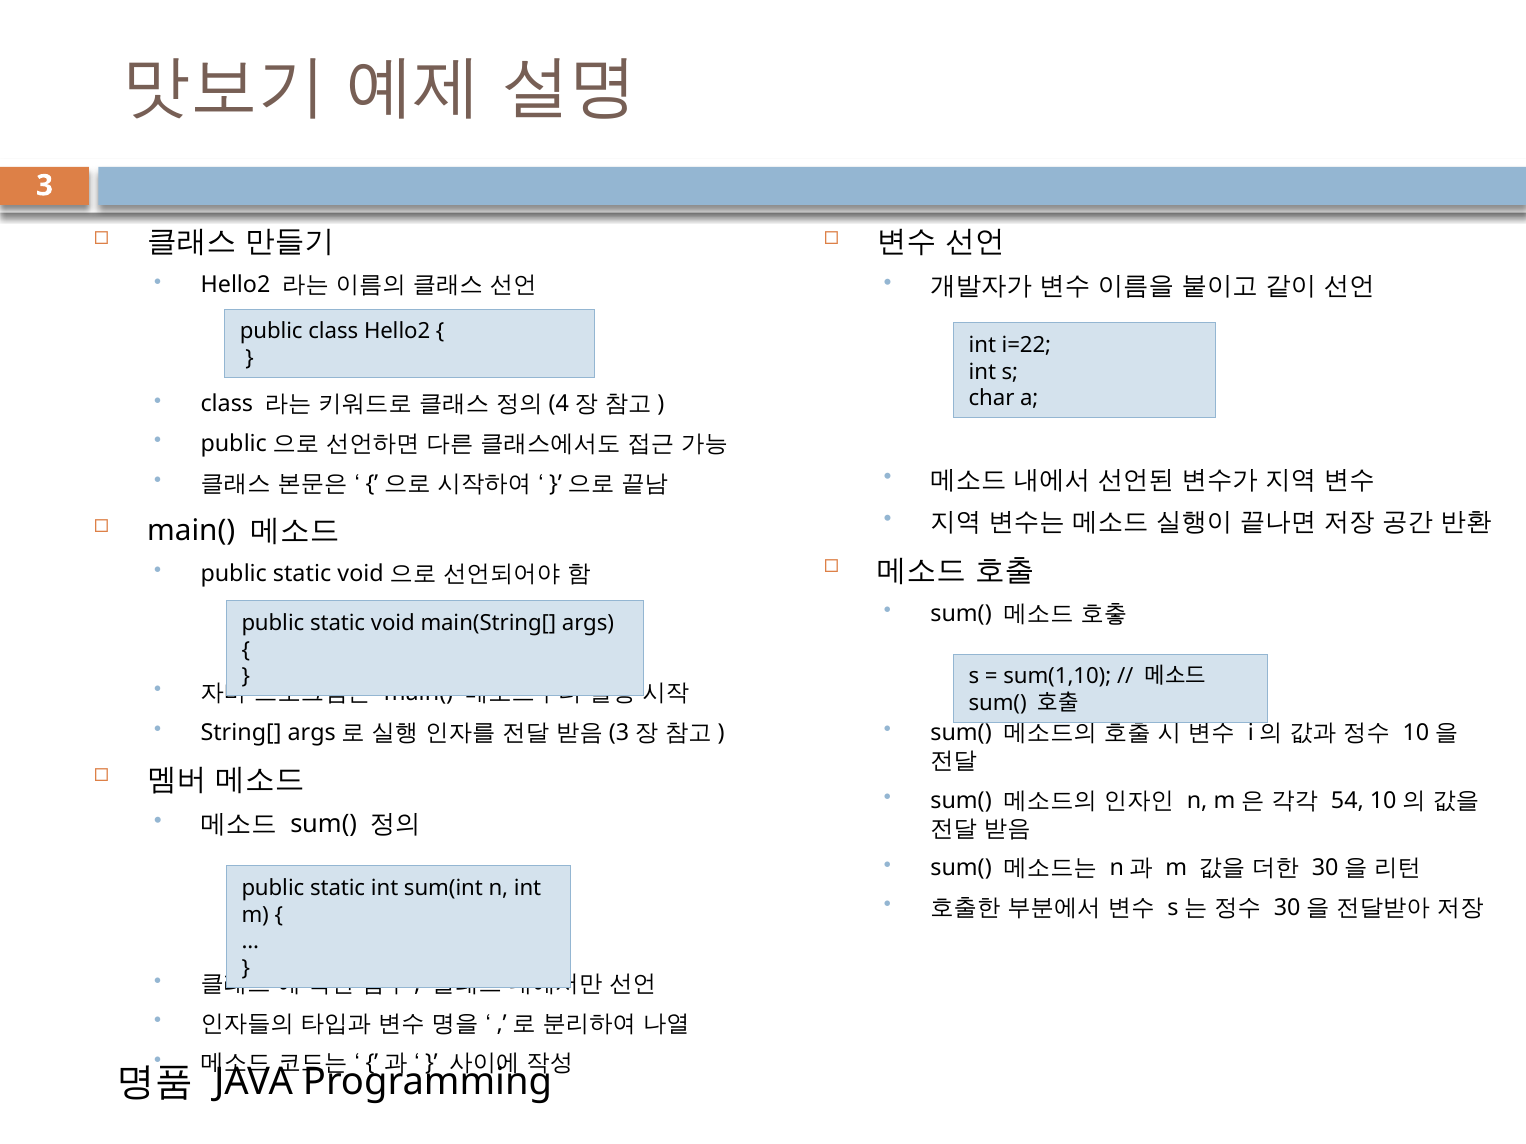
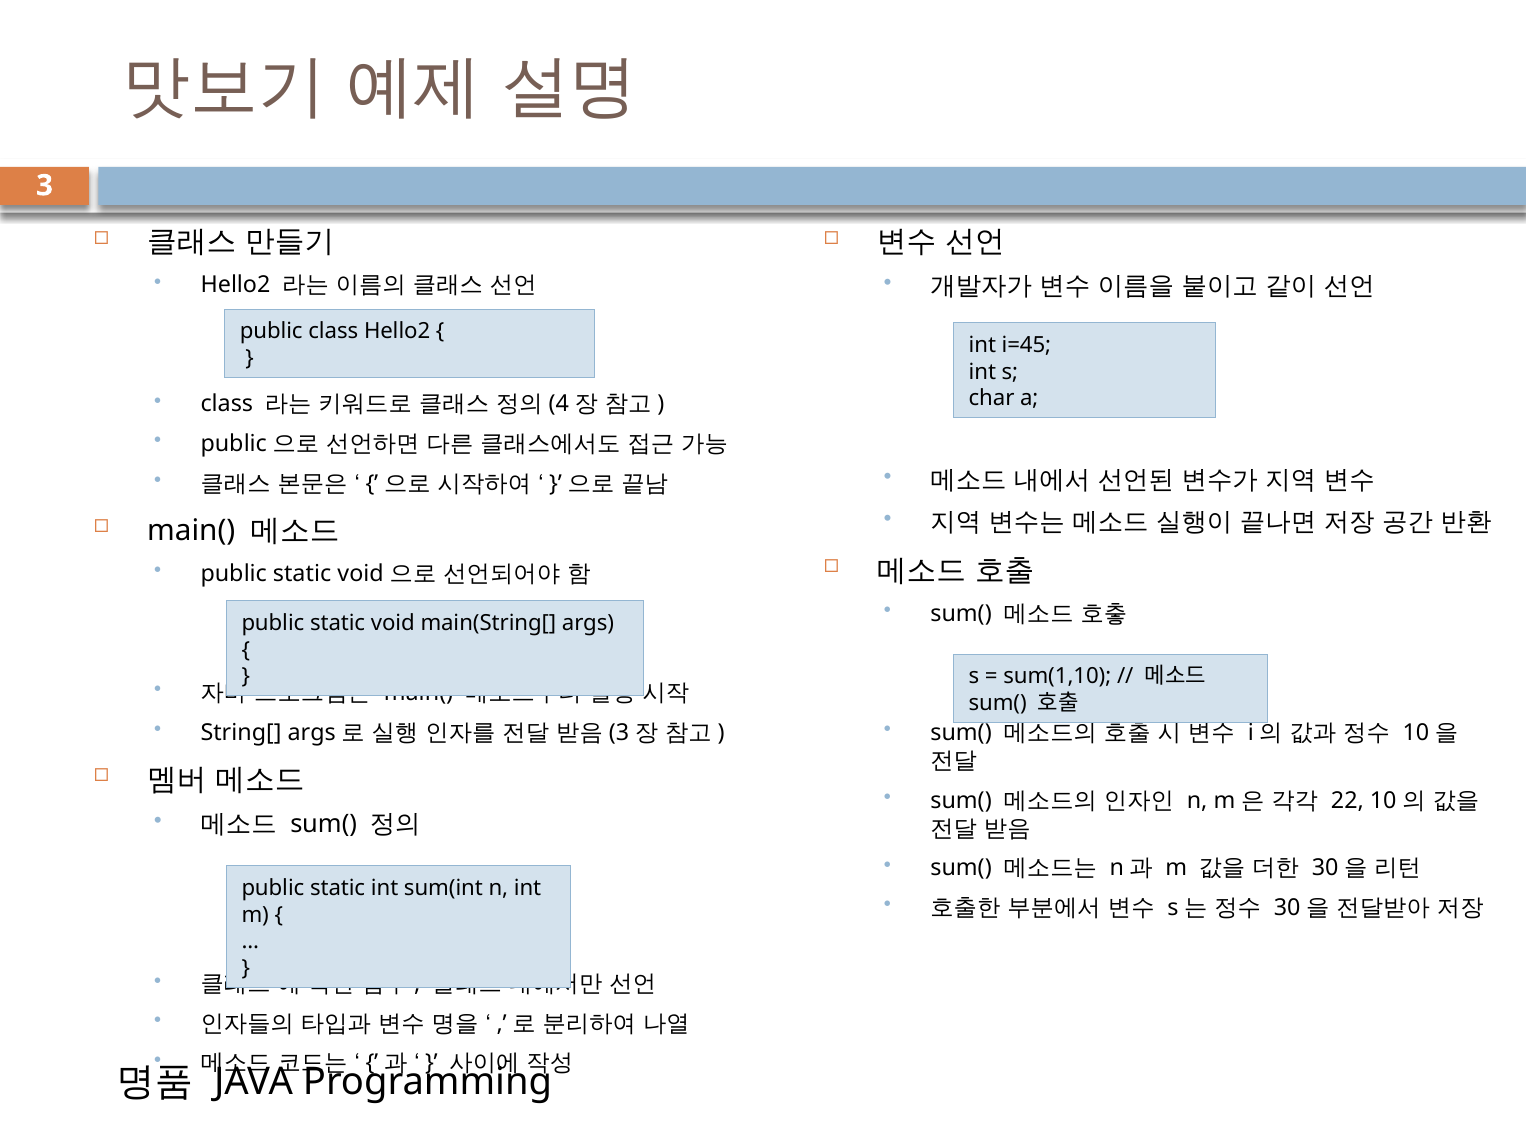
i=22: i=22 -> i=45 (1026, 345)
54: 54 -> 22 (1347, 801)
